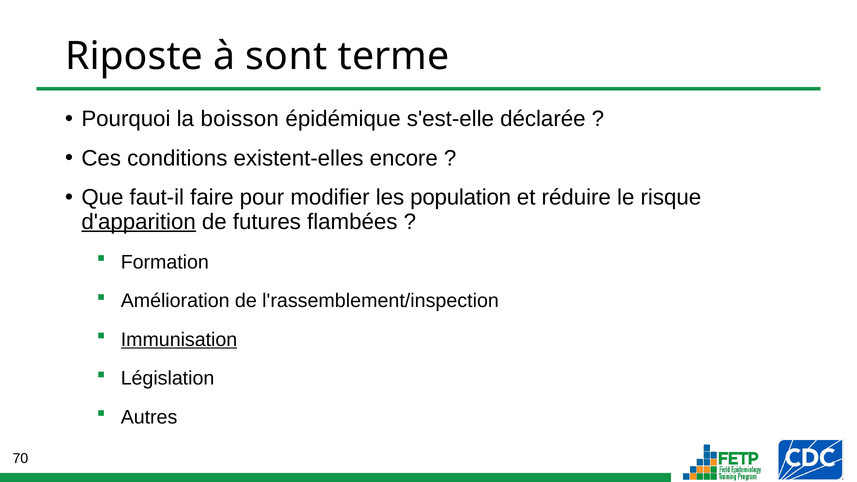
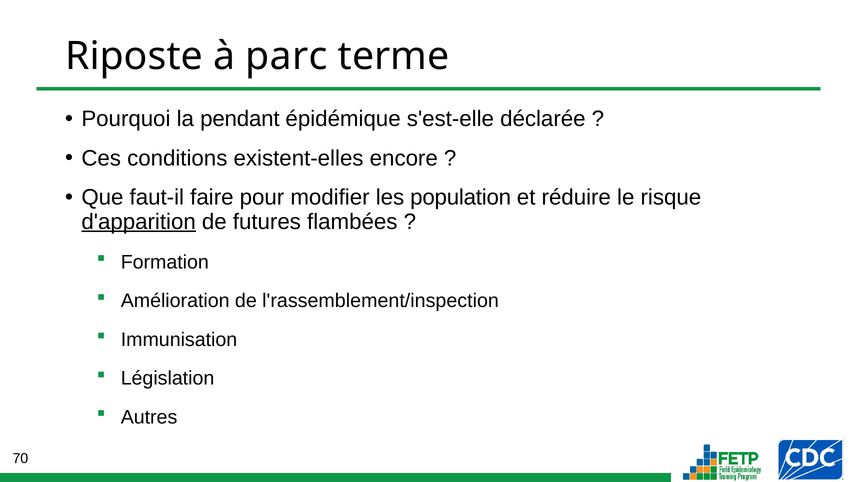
sont: sont -> parc (286, 56)
boisson: boisson -> pendant (240, 119)
Immunisation underline: present -> none (179, 340)
